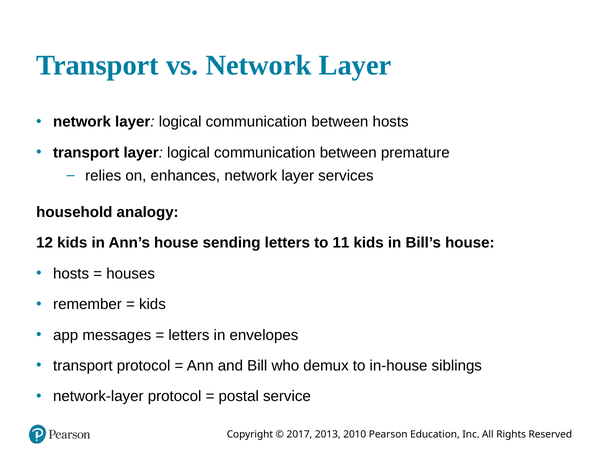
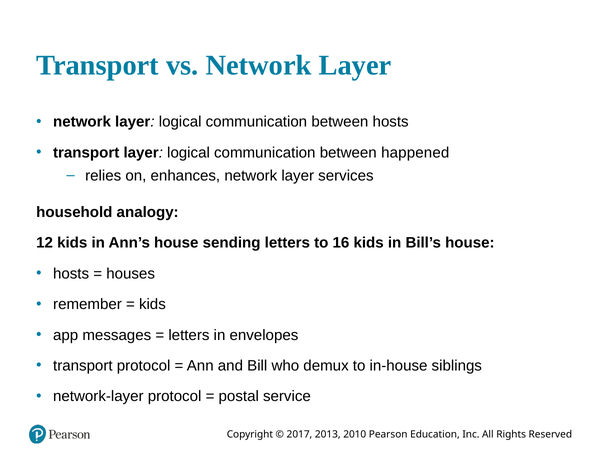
premature: premature -> happened (415, 153)
11: 11 -> 16 (341, 243)
